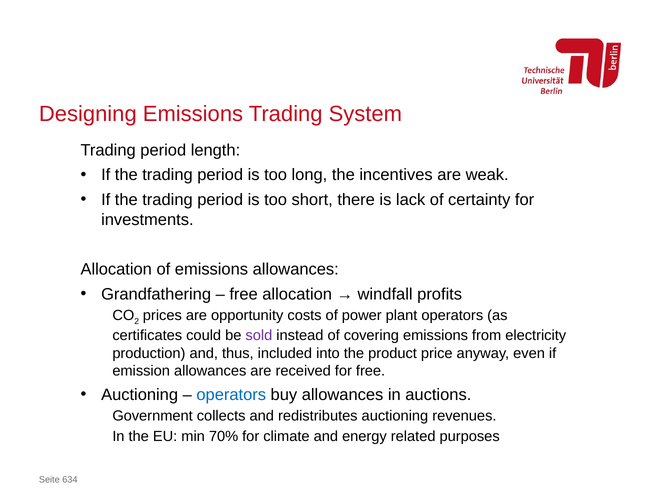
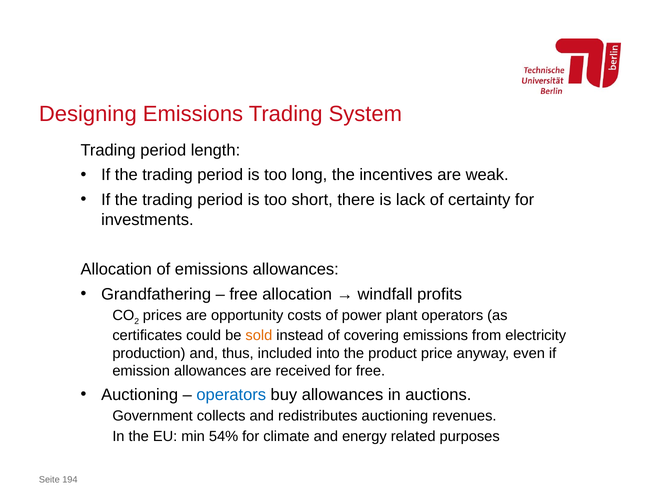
sold colour: purple -> orange (259, 336)
70%: 70% -> 54% (224, 437)
634: 634 -> 194 (70, 480)
